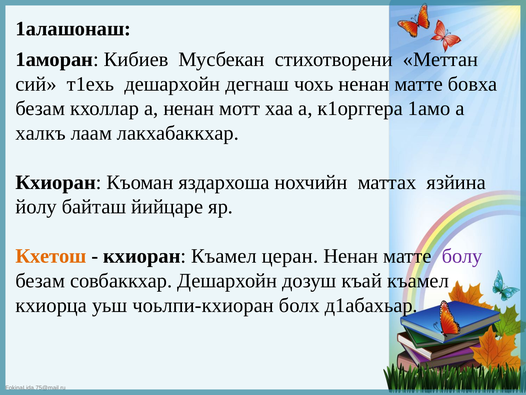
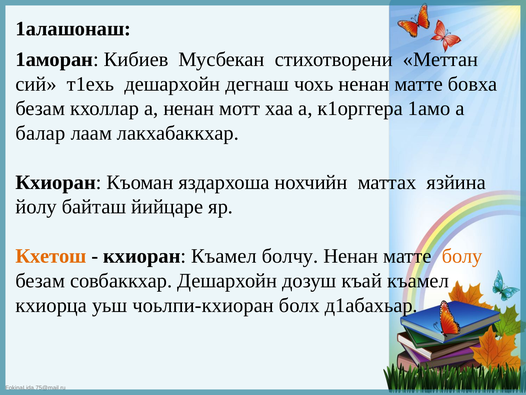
халкъ: халкъ -> балар (40, 133)
церан: церан -> болчу (290, 256)
болу colour: purple -> orange (462, 256)
